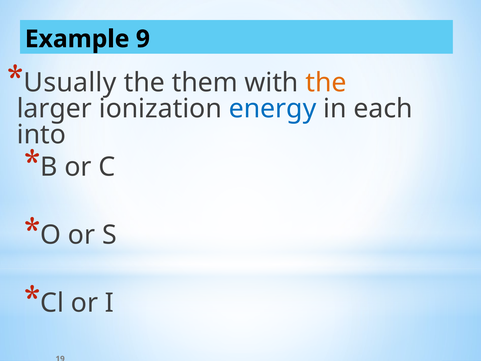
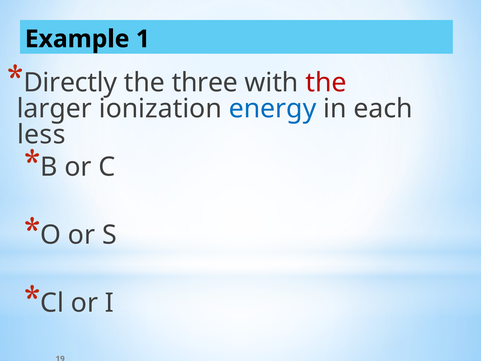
9: 9 -> 1 (143, 39)
Usually: Usually -> Directly (70, 82)
them: them -> three (205, 82)
the colour: orange -> red (326, 82)
into: into -> less (41, 134)
